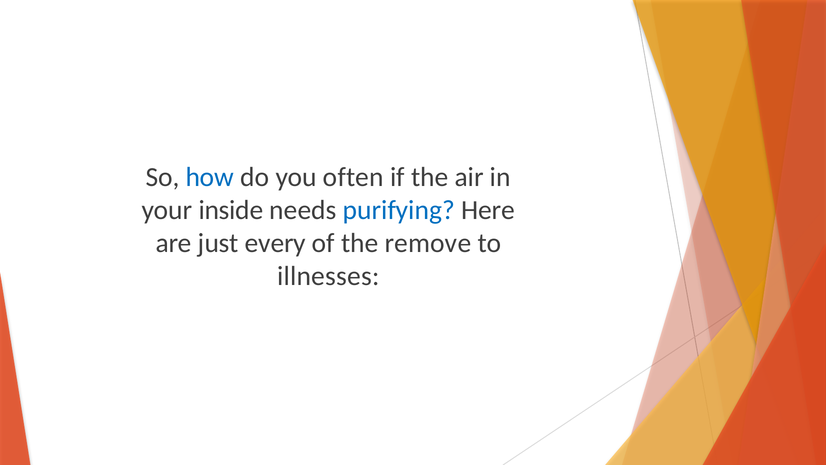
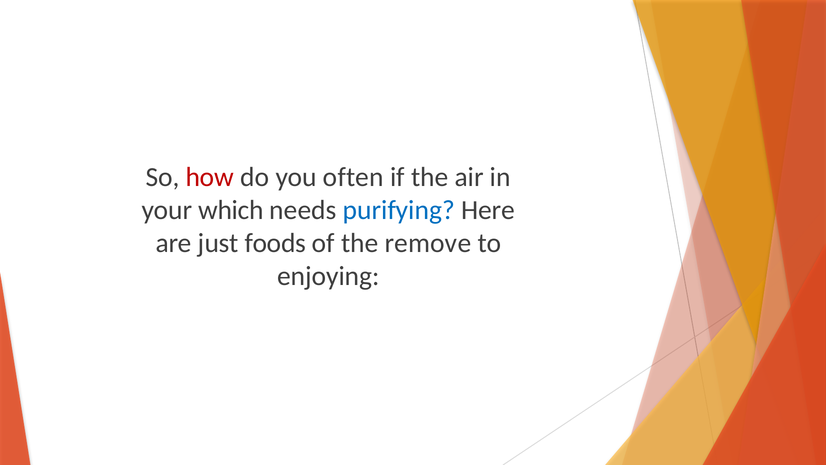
how colour: blue -> red (210, 177)
inside: inside -> which (231, 210)
every: every -> foods (275, 243)
illnesses: illnesses -> enjoying (328, 276)
